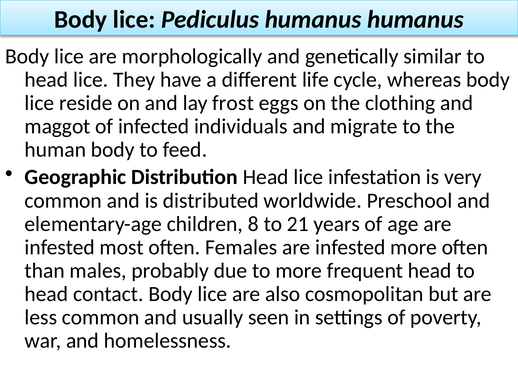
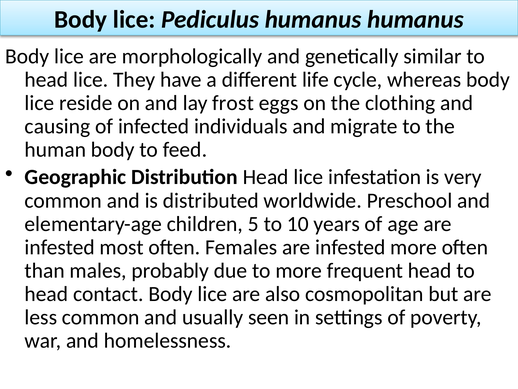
maggot: maggot -> causing (57, 126)
8: 8 -> 5 (253, 224)
21: 21 -> 10 (298, 224)
